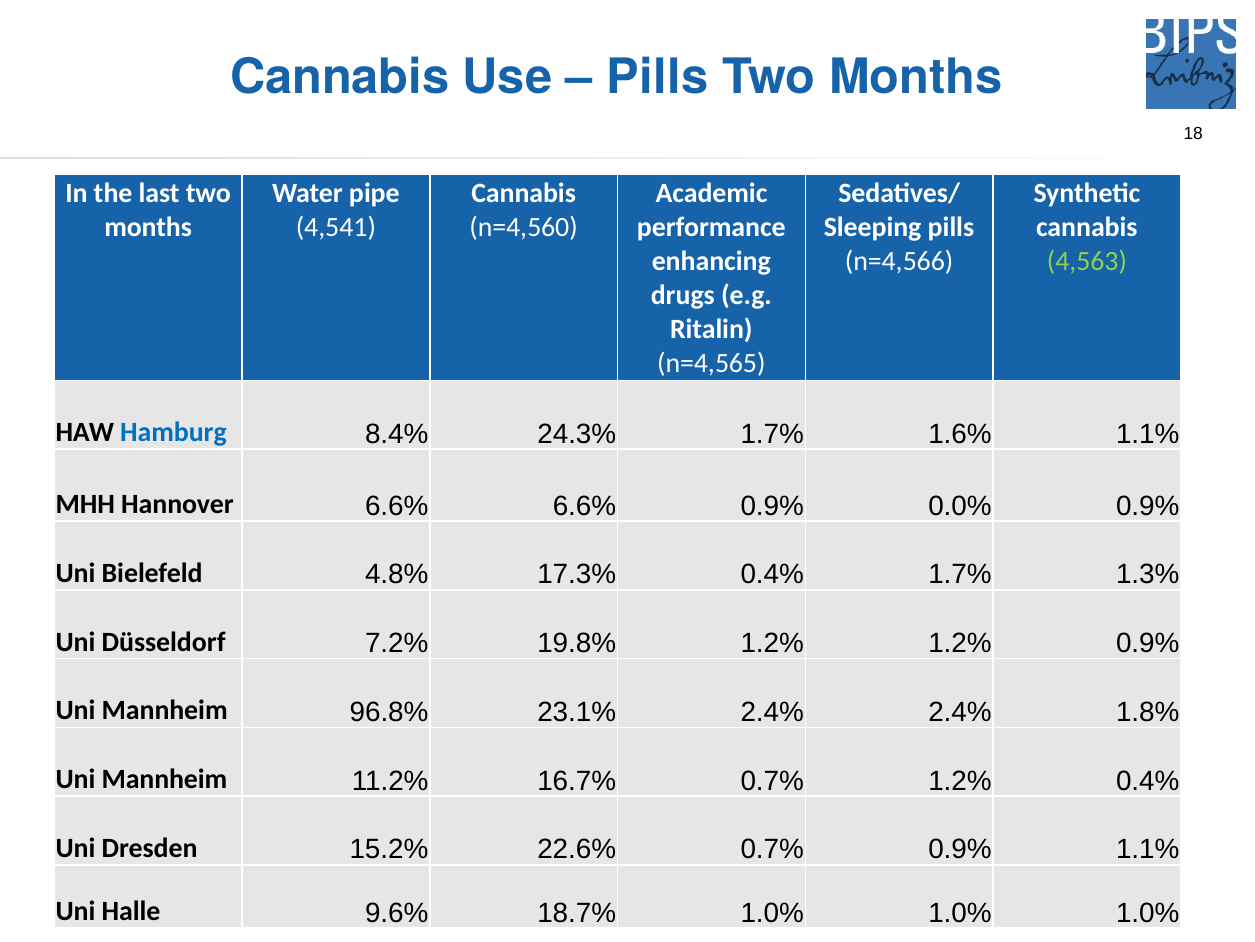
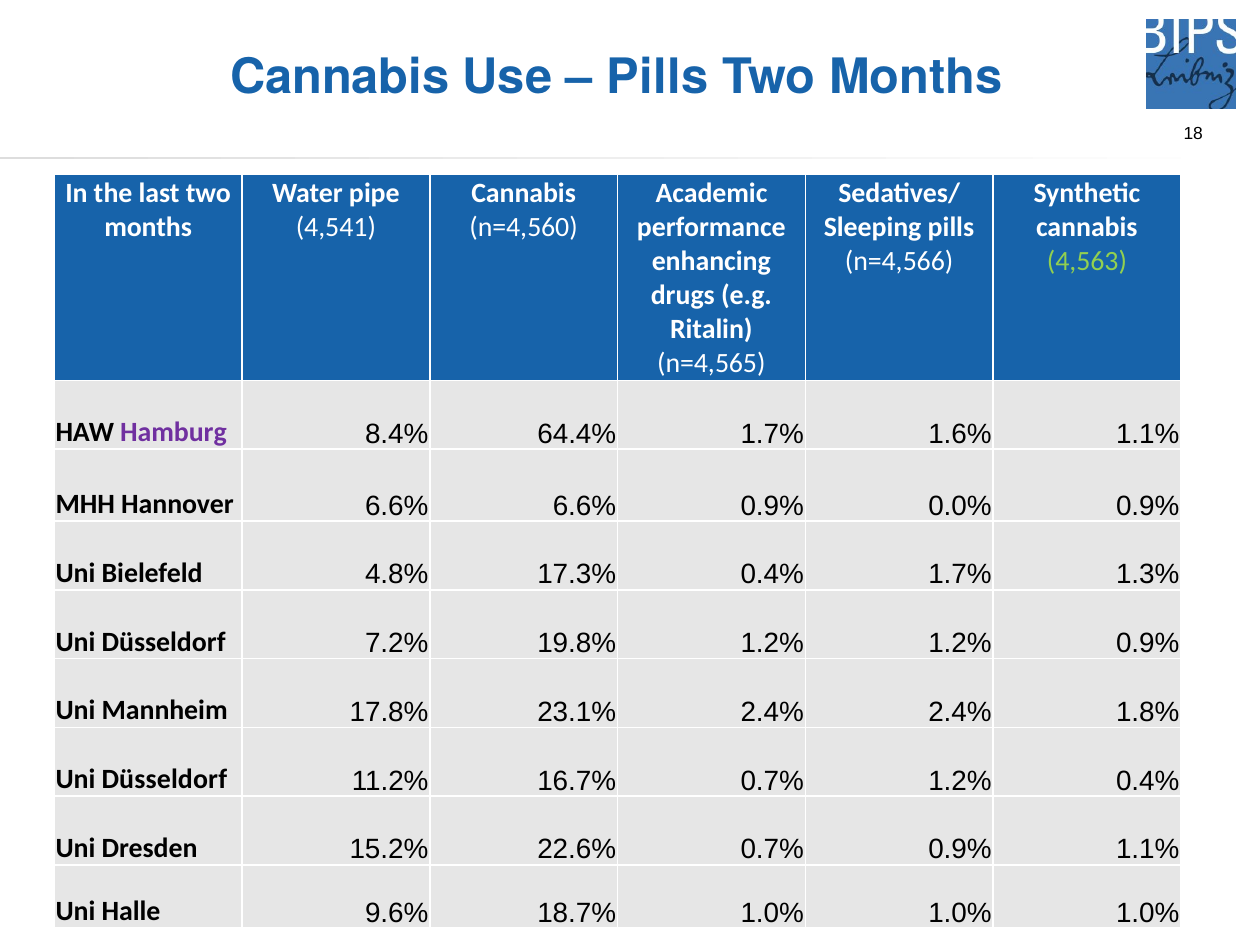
Hamburg colour: blue -> purple (173, 432)
24.3%: 24.3% -> 64.4% (577, 434)
96.8%: 96.8% -> 17.8% (389, 712)
Mannheim: Mannheim -> Düsseldorf (164, 779)
